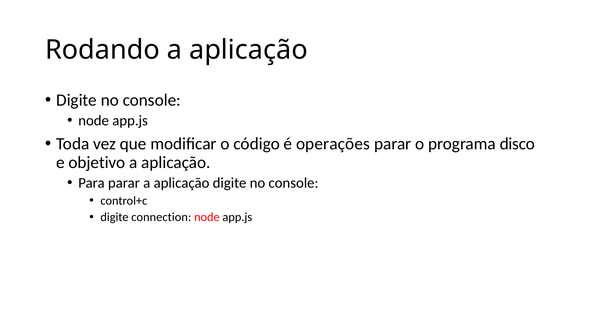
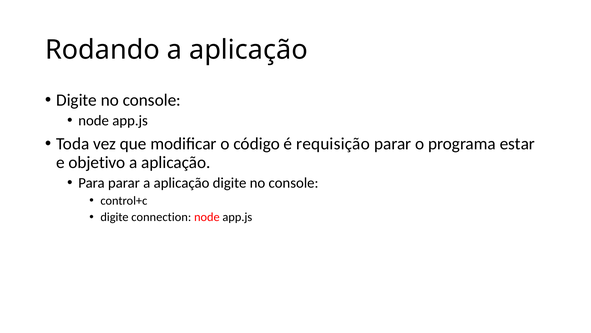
operações: operações -> requisição (333, 144)
disco: disco -> estar (517, 144)
